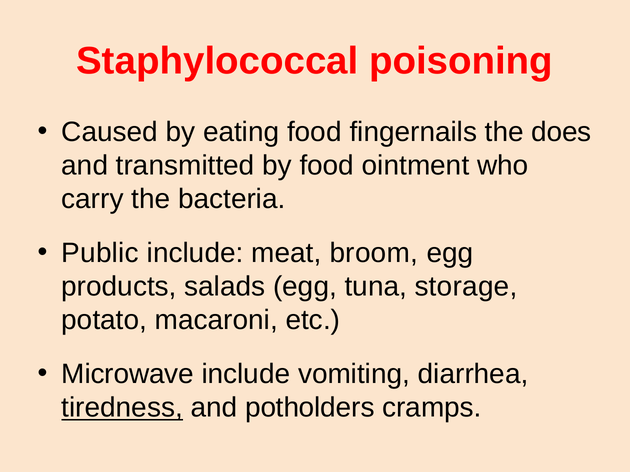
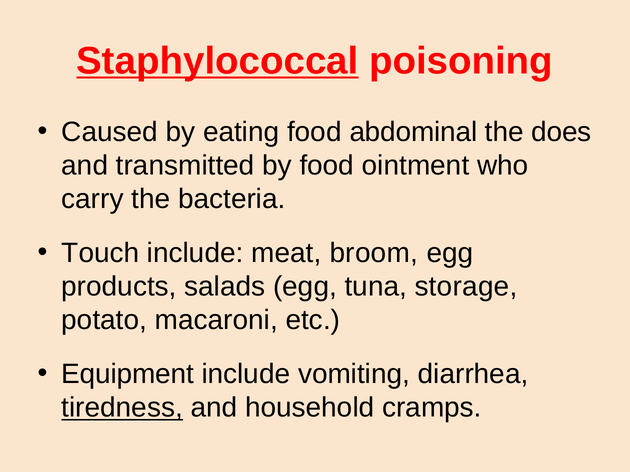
Staphylococcal underline: none -> present (217, 61)
fingernails: fingernails -> abdominal (413, 132)
Public: Public -> Touch (100, 253)
Microwave: Microwave -> Equipment (128, 374)
potholders: potholders -> household (310, 408)
